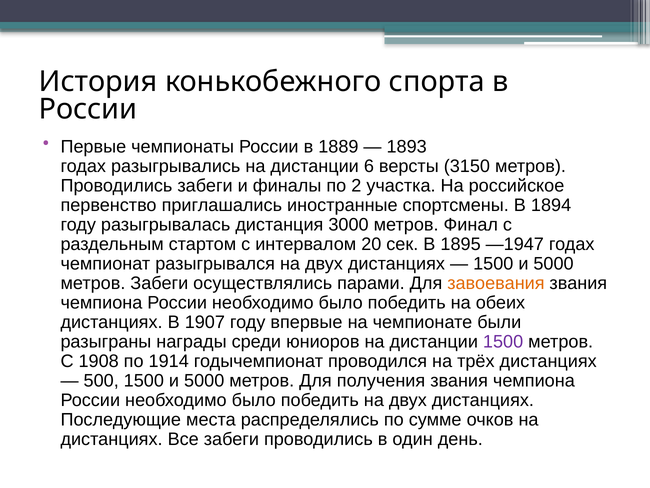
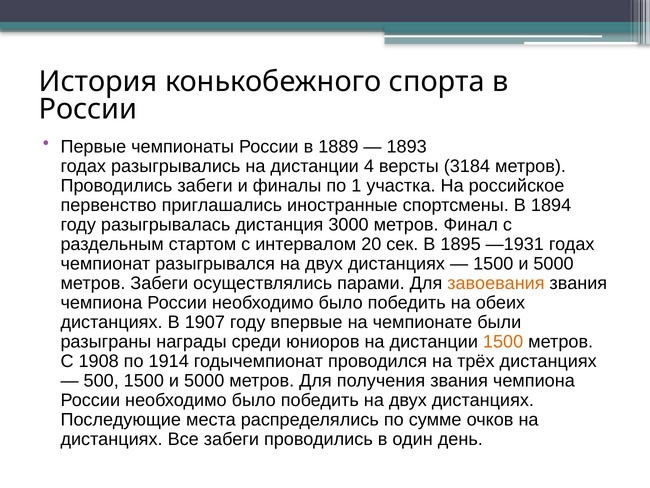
6: 6 -> 4 (369, 166)
3150: 3150 -> 3184 (467, 166)
2: 2 -> 1 (356, 185)
—1947: —1947 -> —1931 (515, 244)
1500 colour: purple -> orange (503, 341)
